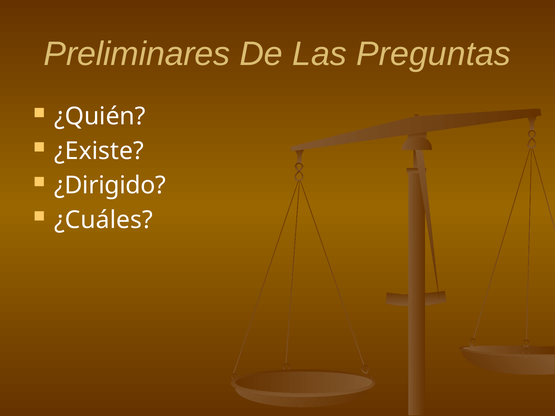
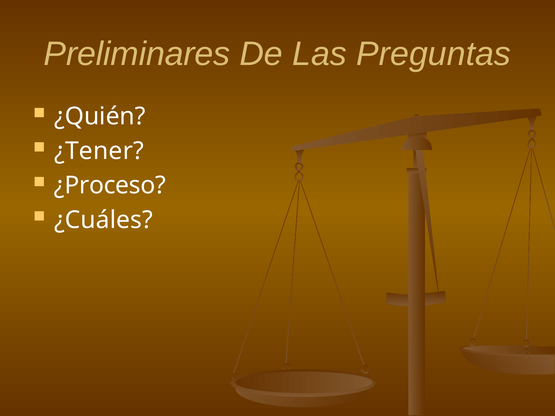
¿Existe: ¿Existe -> ¿Tener (99, 151)
¿Dirigido: ¿Dirigido -> ¿Proceso (110, 186)
